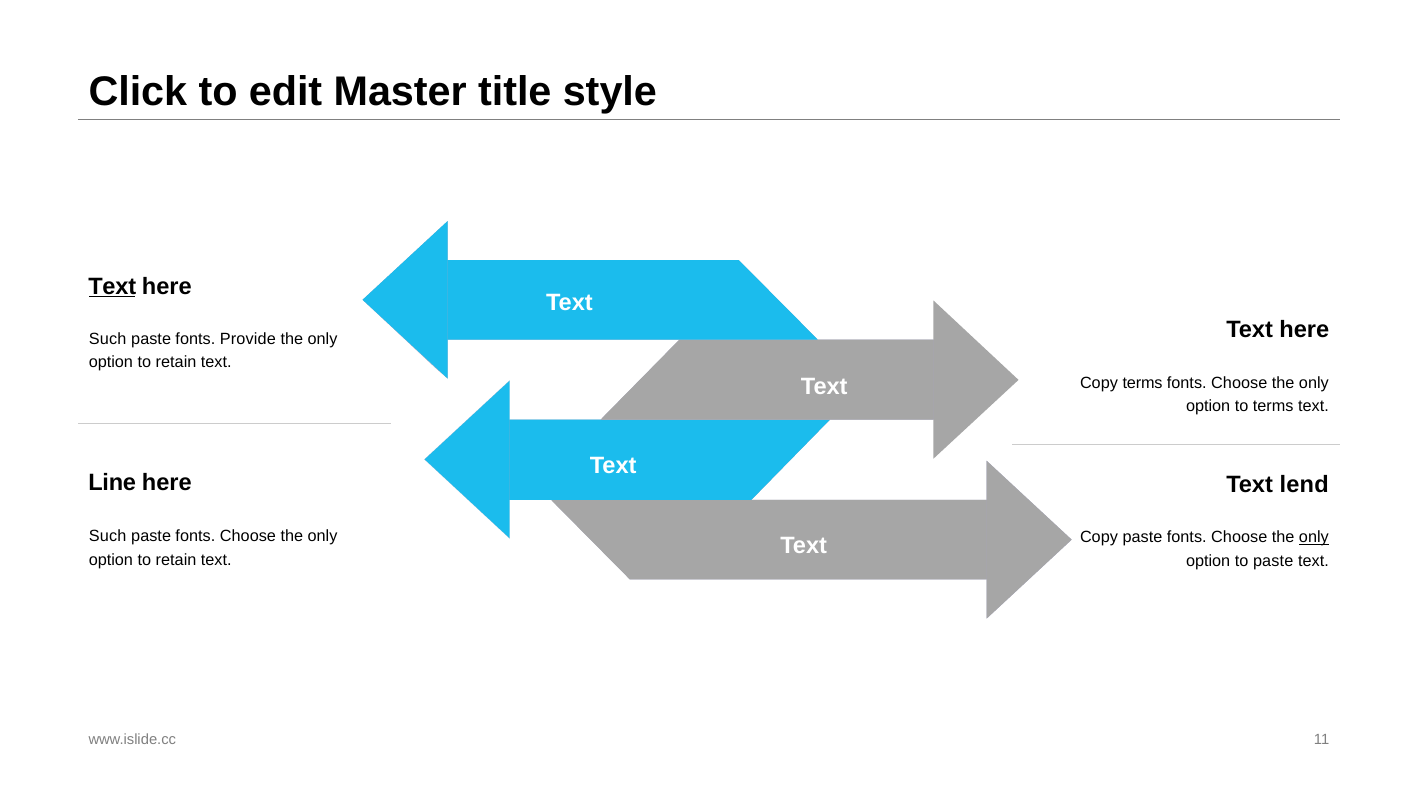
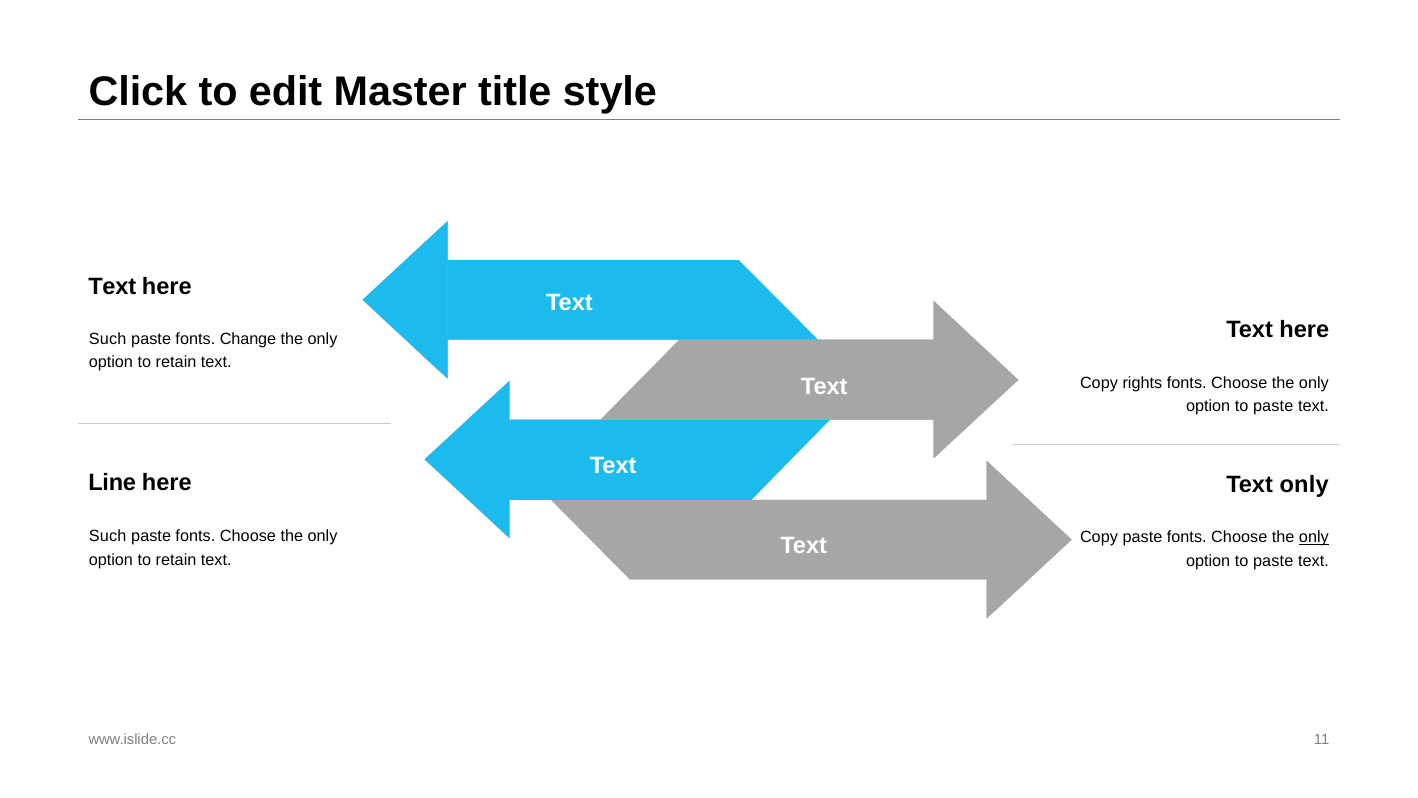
Text underline: present -> none (112, 286)
Provide: Provide -> Change (248, 339)
Copy terms: terms -> rights (1142, 383)
terms: terms -> paste (1273, 406)
Text lend: lend -> only (1304, 485)
